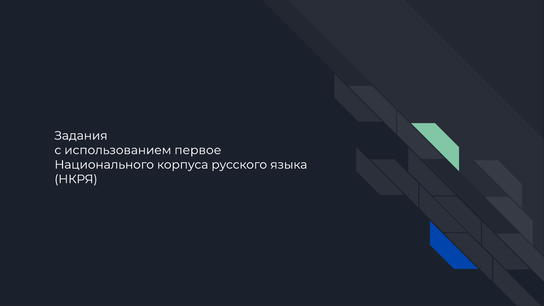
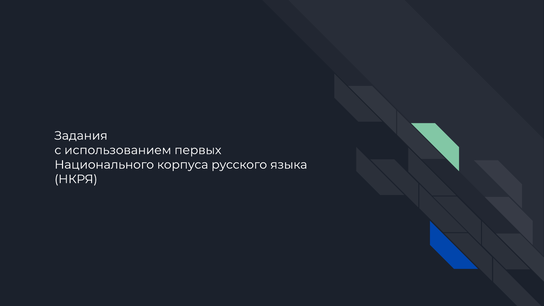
первое: первое -> первых (198, 150)
